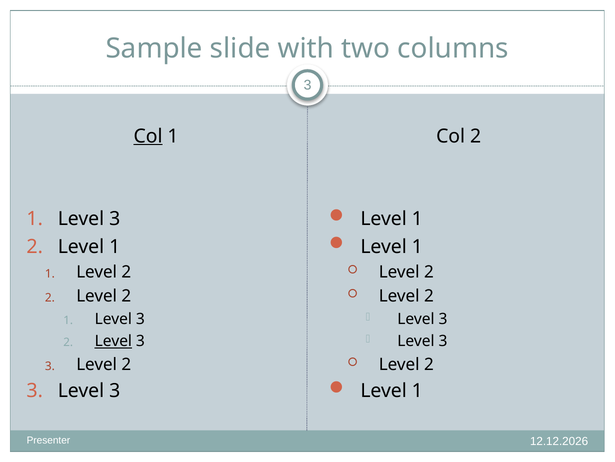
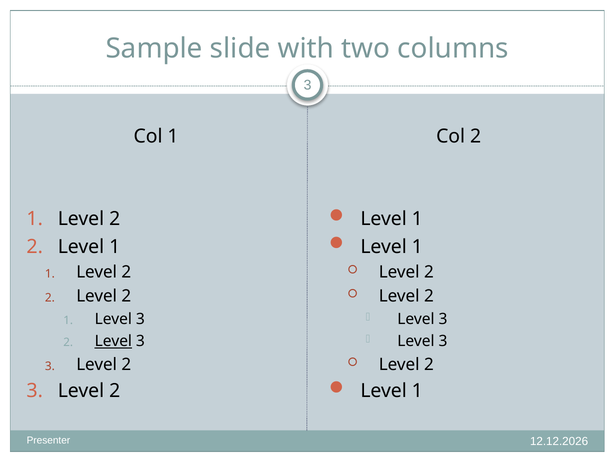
Col underline: present -> none (148, 136)
3: 3 -> 2 (115, 219)
3: 3 -> 2 (115, 390)
